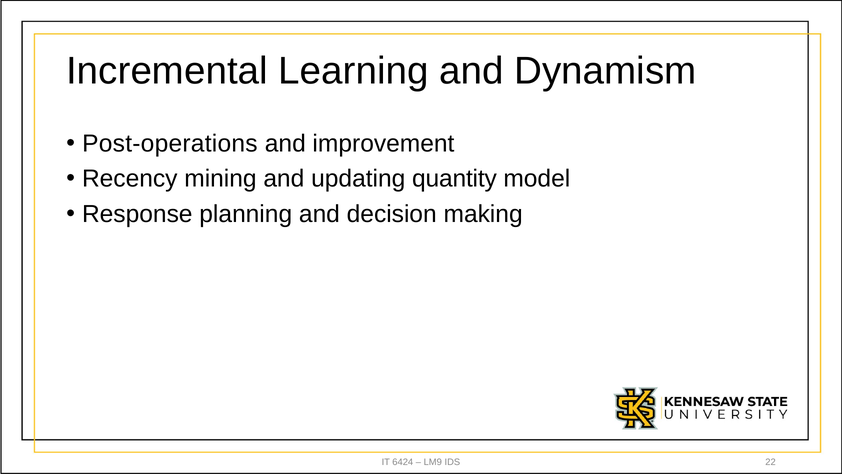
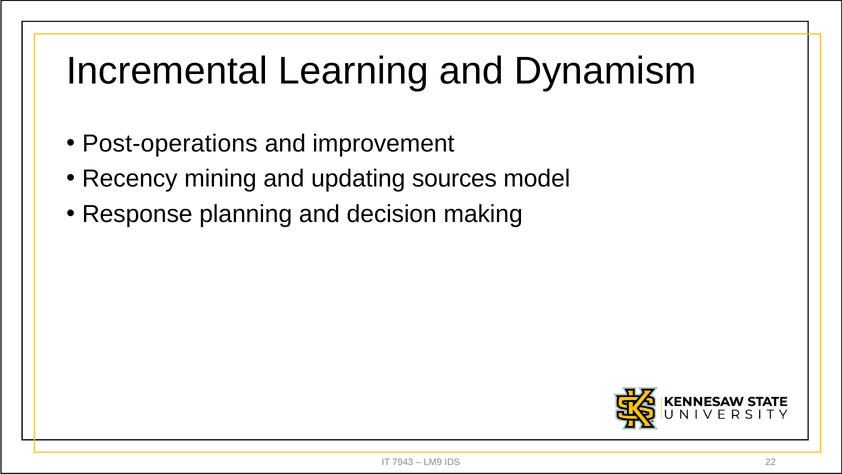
quantity: quantity -> sources (454, 179)
6424: 6424 -> 7943 (403, 462)
